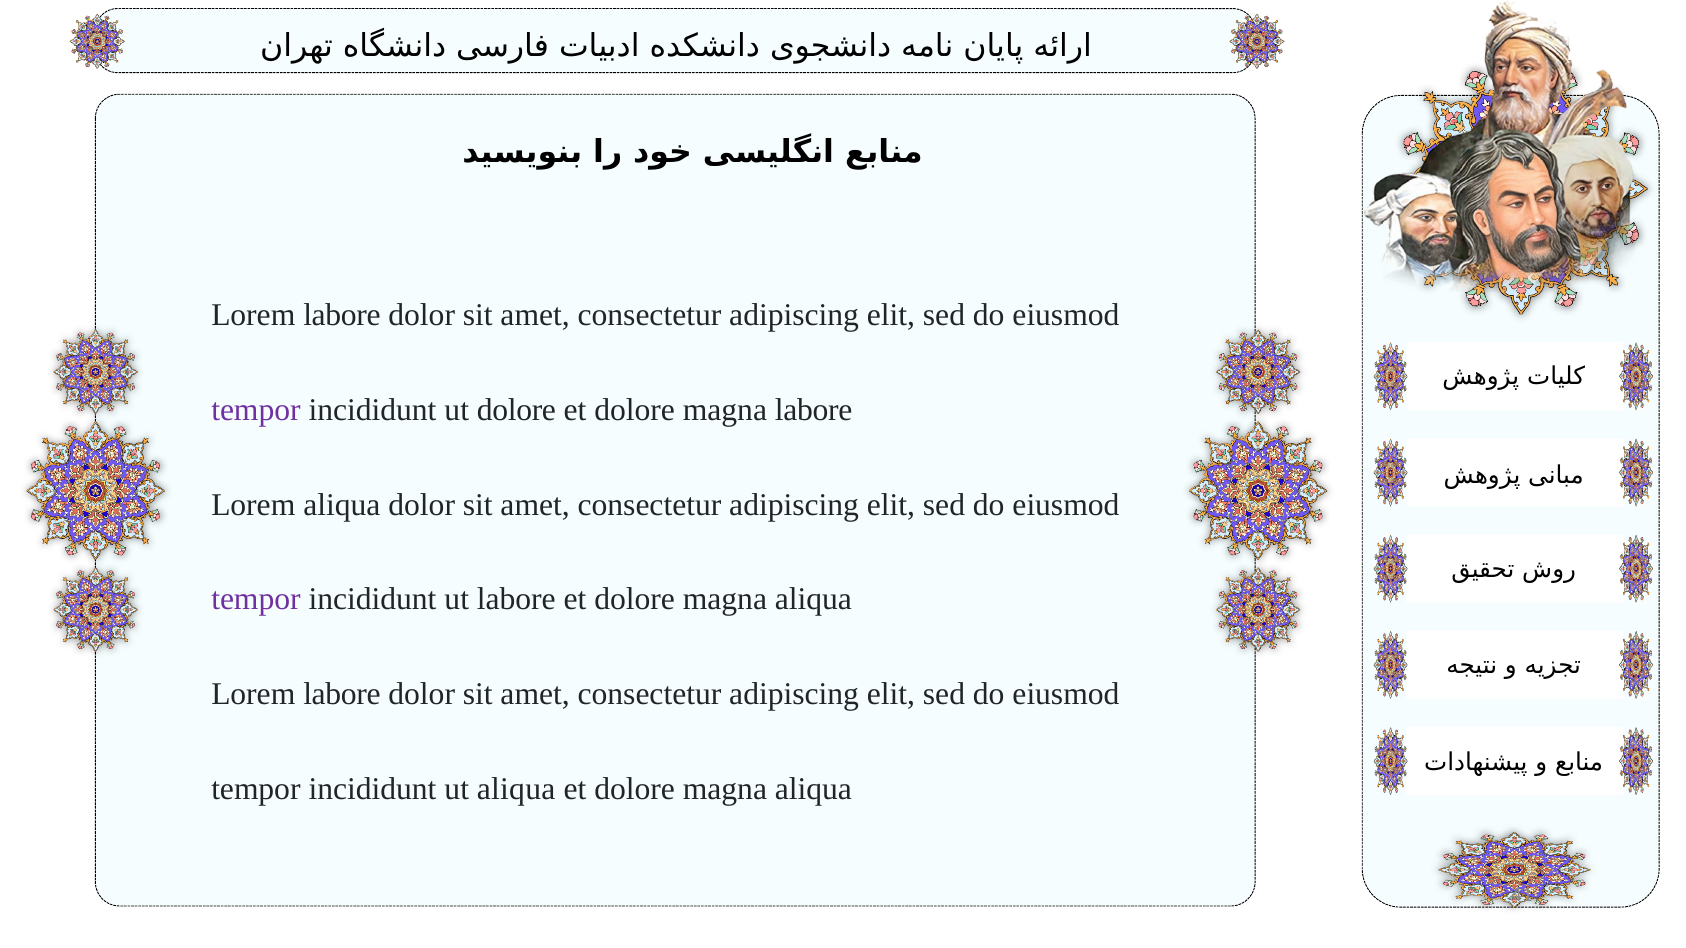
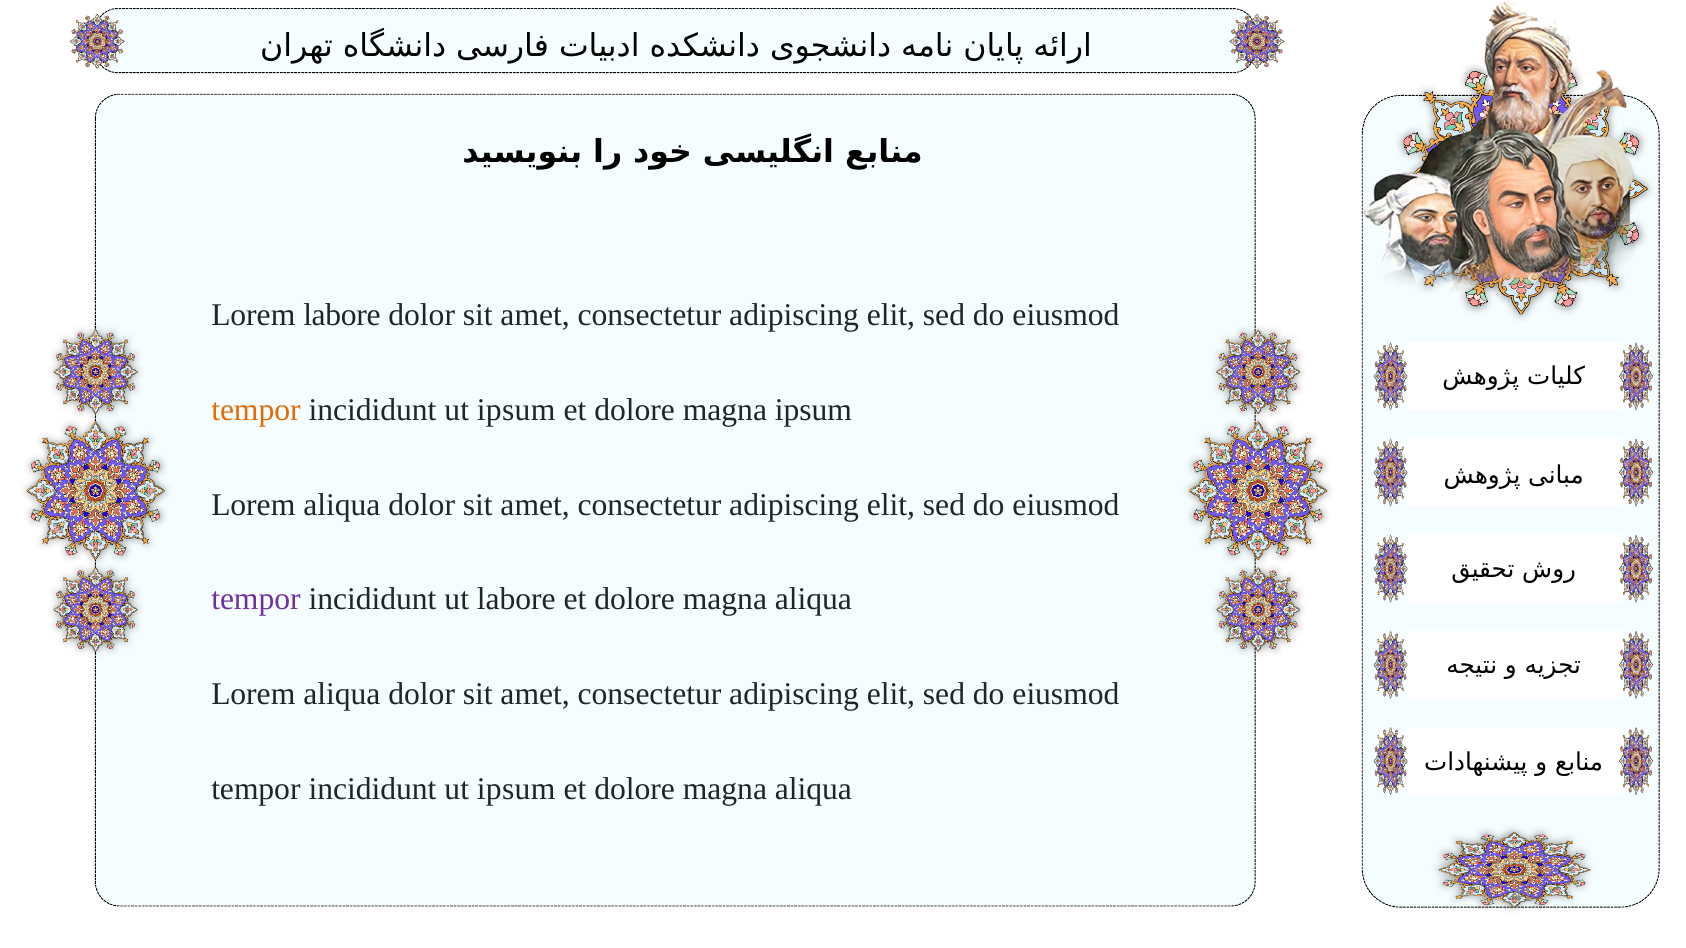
tempor colour: purple -> orange (256, 410)
dolore: dolore -> ipsum (516, 410)
magna labore: labore -> ipsum (813, 410)
labore: labore -> aliqua (342, 694)
aliqua: aliqua -> ipsum (516, 789)
